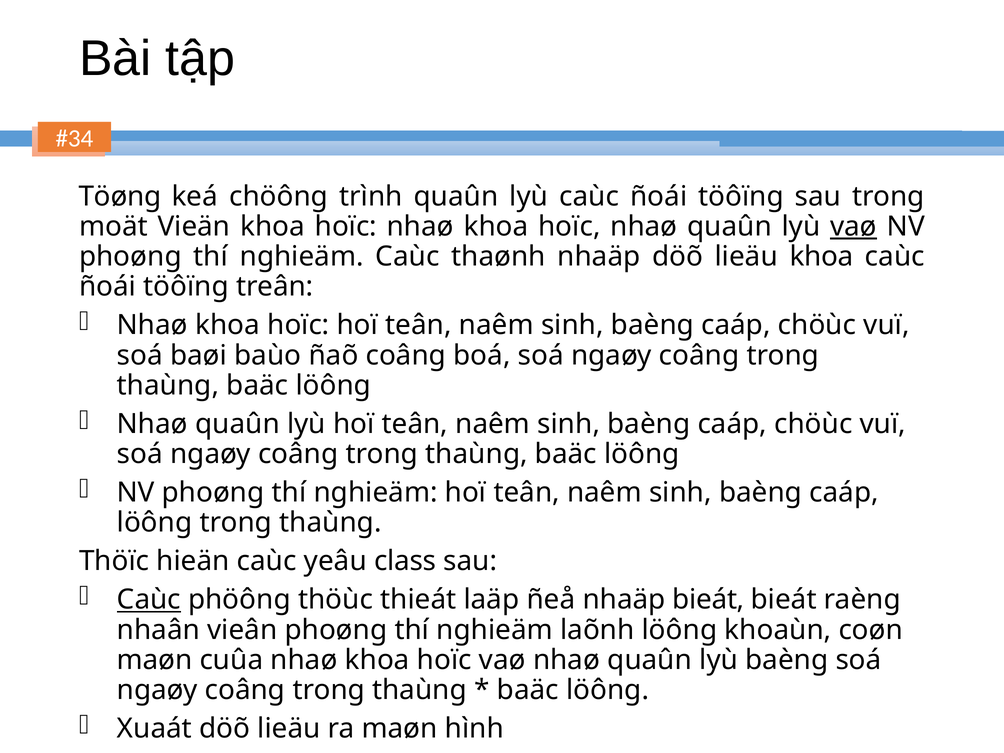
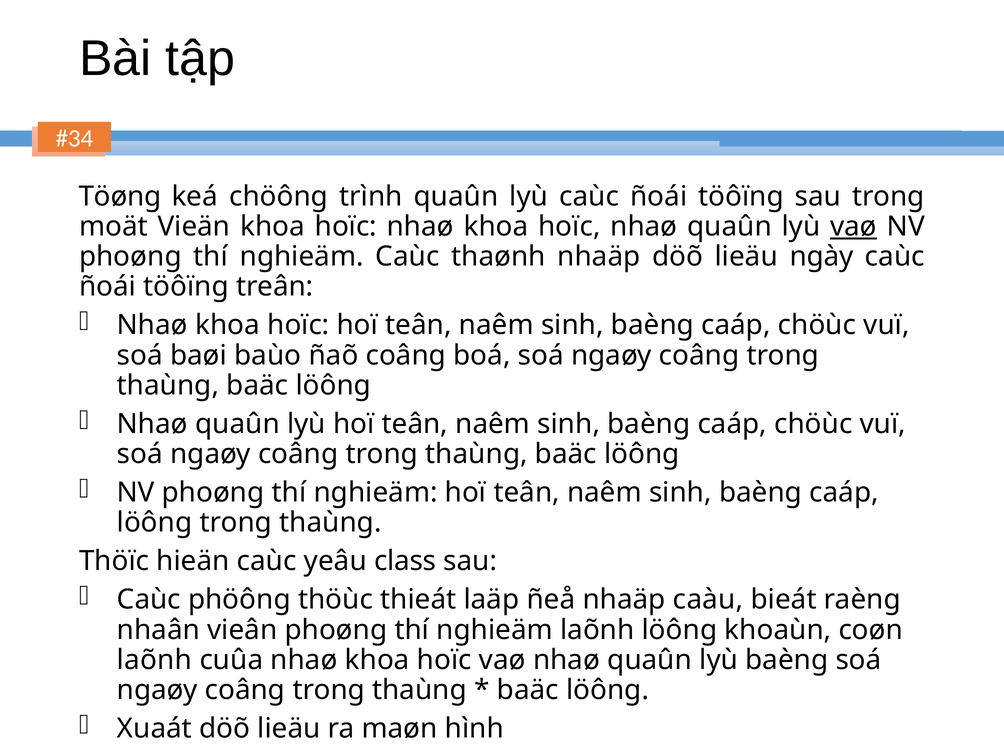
lieäu khoa: khoa -> ngày (821, 257)
Caùc underline: present -> none (149, 600)
nhaäp bieát: bieát -> caàu (708, 600)
maøn: maøn -> laõnh (154, 660)
